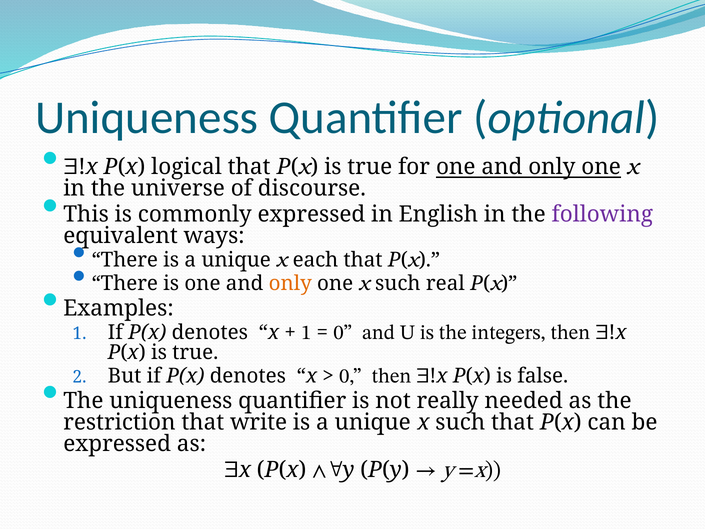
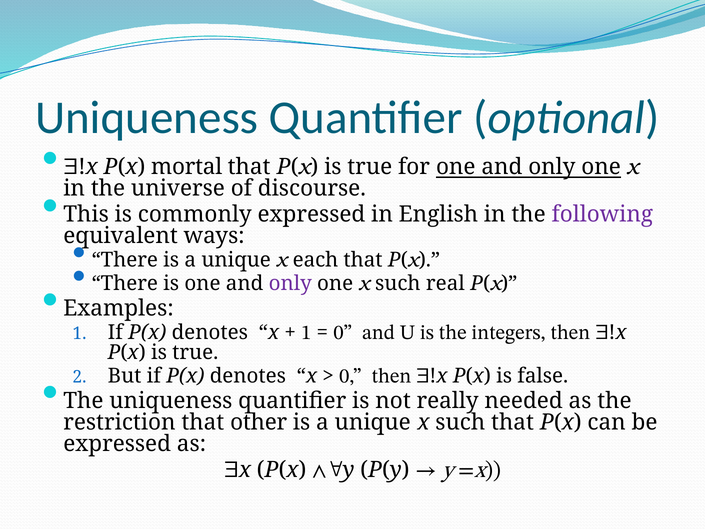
logical: logical -> mortal (187, 167)
only colour: orange -> purple (290, 283)
write: write -> other (259, 422)
